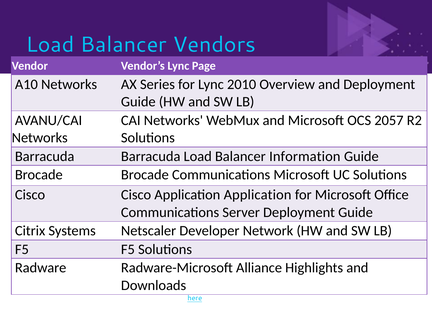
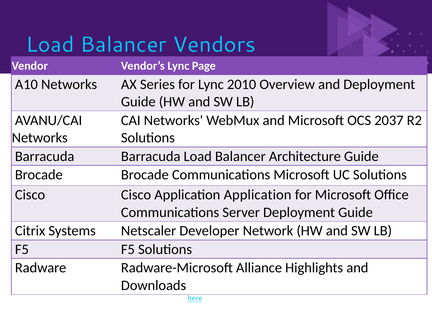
2057: 2057 -> 2037 (389, 120)
Information: Information -> Architecture (305, 156)
